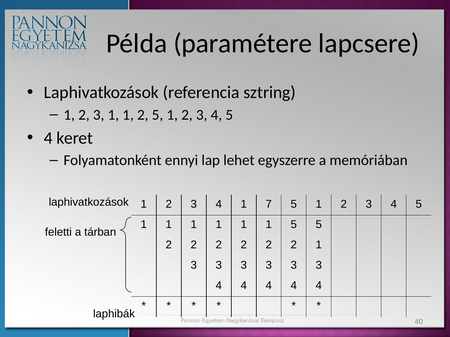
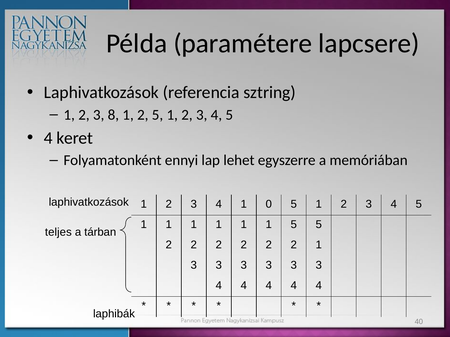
3 1: 1 -> 8 (113, 115)
7: 7 -> 0 (269, 204)
feletti: feletti -> teljes (58, 233)
